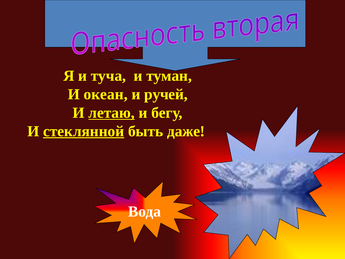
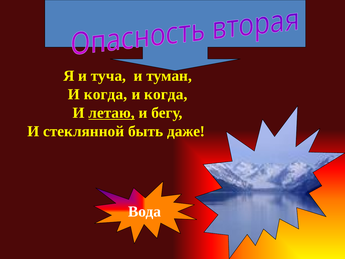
океан: океан -> когда (106, 94)
ручей: ручей -> когда (166, 94)
стеклянной underline: present -> none (84, 131)
